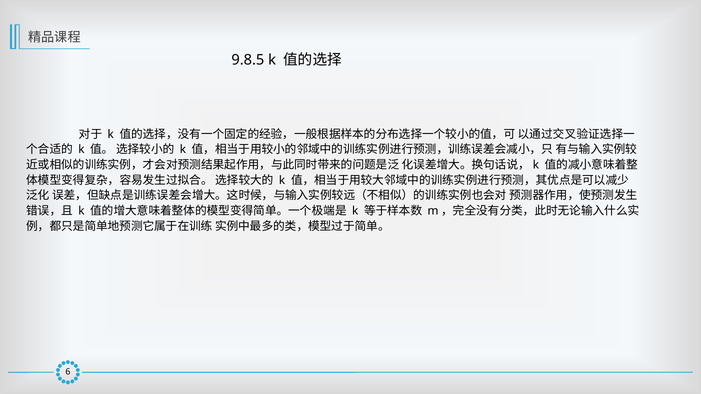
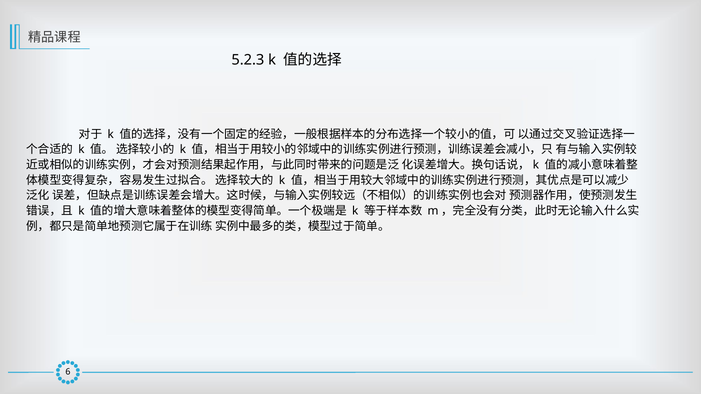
9.8.5: 9.8.5 -> 5.2.3 (248, 60)
